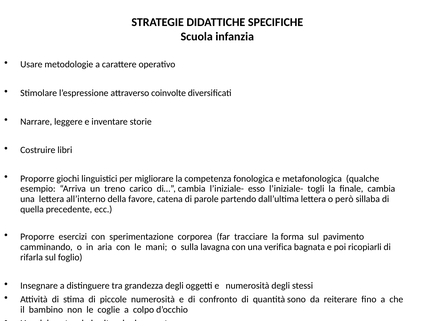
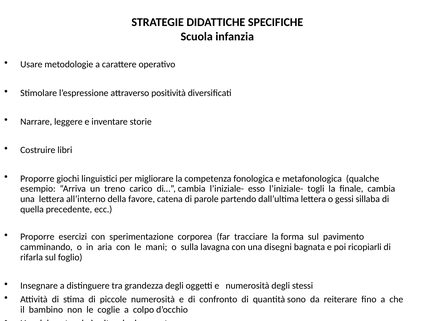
coinvolte: coinvolte -> positività (169, 93)
però: però -> gessi (344, 199)
verifica: verifica -> disegni (278, 246)
